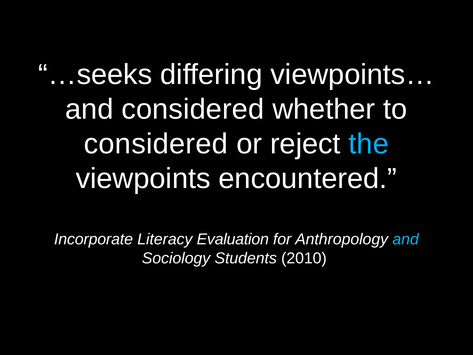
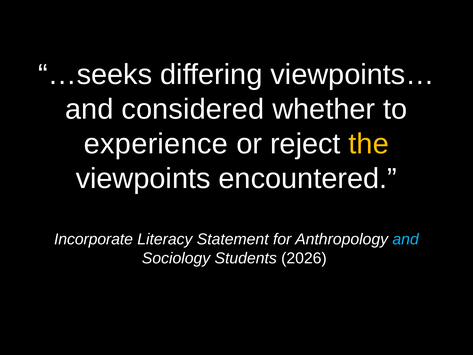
considered: considered -> experience (156, 144)
the colour: light blue -> yellow (369, 144)
Evaluation: Evaluation -> Statement (233, 239)
2010: 2010 -> 2026 (304, 258)
